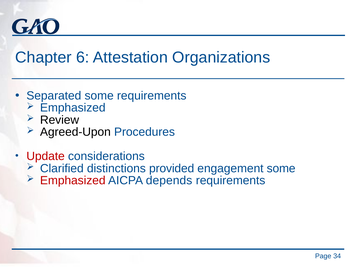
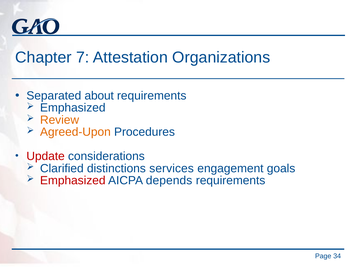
6: 6 -> 7 (83, 58)
Separated some: some -> about (99, 96)
Review colour: black -> orange (60, 120)
Agreed-Upon colour: black -> orange (75, 132)
provided: provided -> services (172, 169)
engagement some: some -> goals (281, 169)
